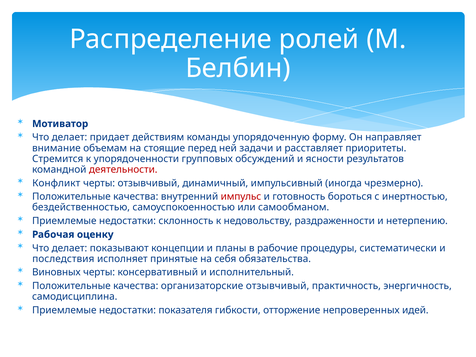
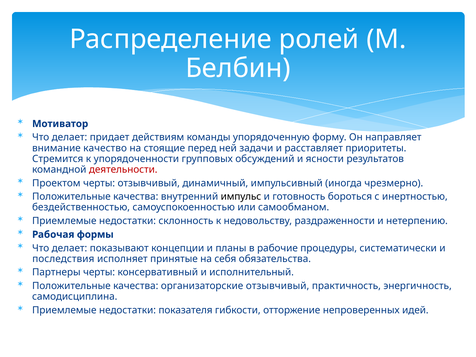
объемам: объемам -> качество (105, 148)
Конфликт: Конфликт -> Проектом (56, 183)
импульс colour: red -> black (241, 197)
оценку: оценку -> формы (95, 235)
Виновных: Виновных -> Партнеры (56, 272)
